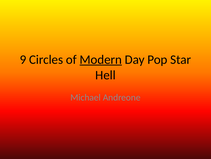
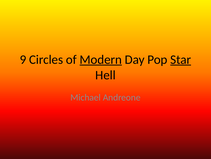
Star underline: none -> present (181, 59)
